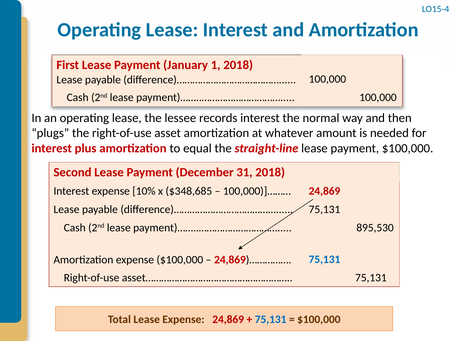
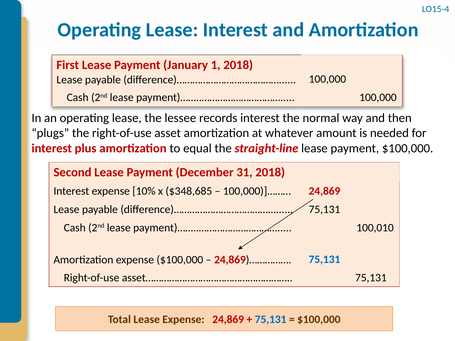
895,530: 895,530 -> 100,010 (375, 228)
